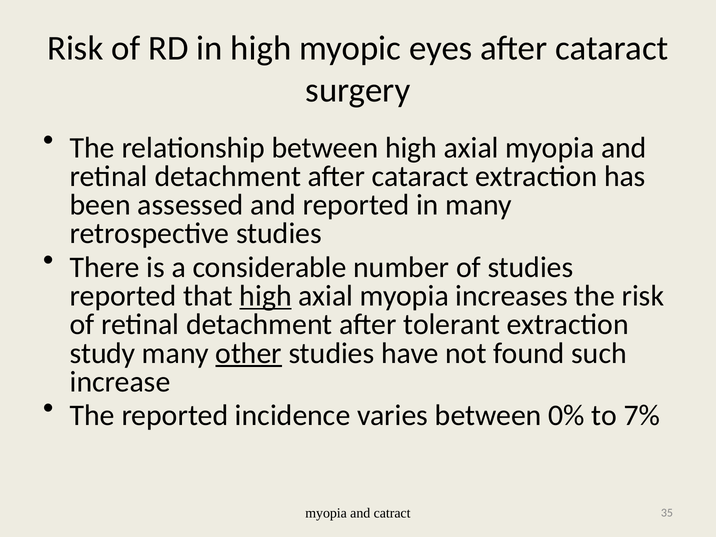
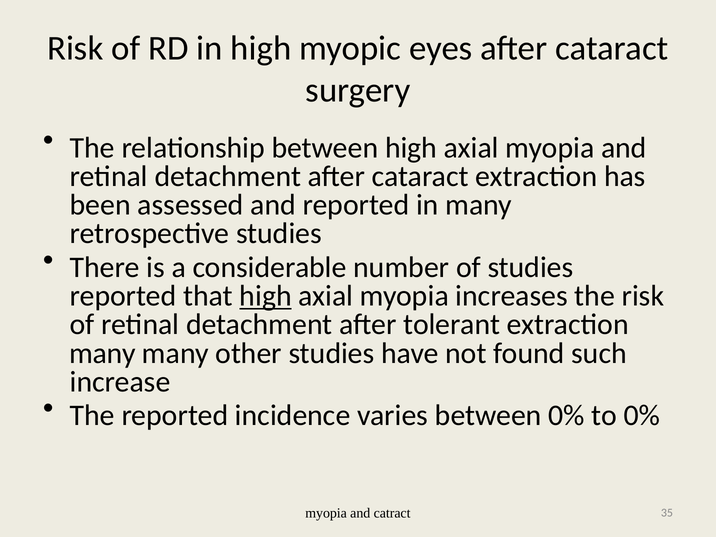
study: study -> many (103, 353)
other underline: present -> none (249, 353)
to 7%: 7% -> 0% (642, 416)
